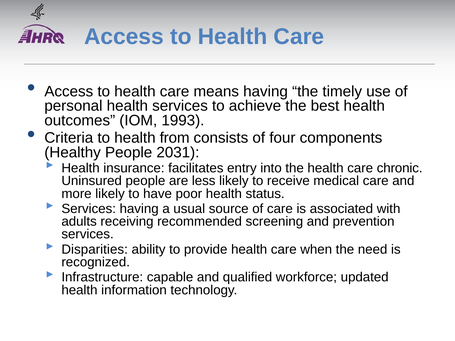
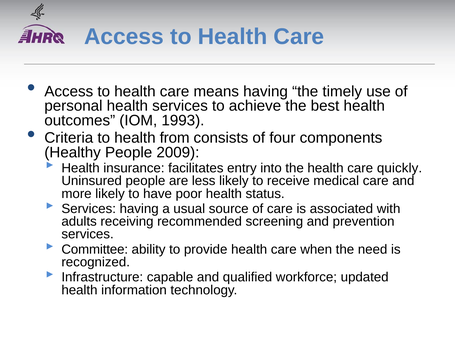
2031: 2031 -> 2009 (178, 153)
chronic: chronic -> quickly (400, 168)
Disparities: Disparities -> Committee (95, 250)
